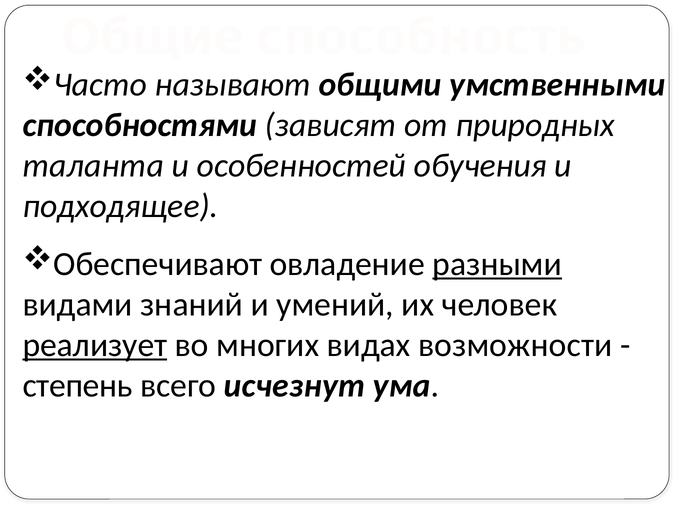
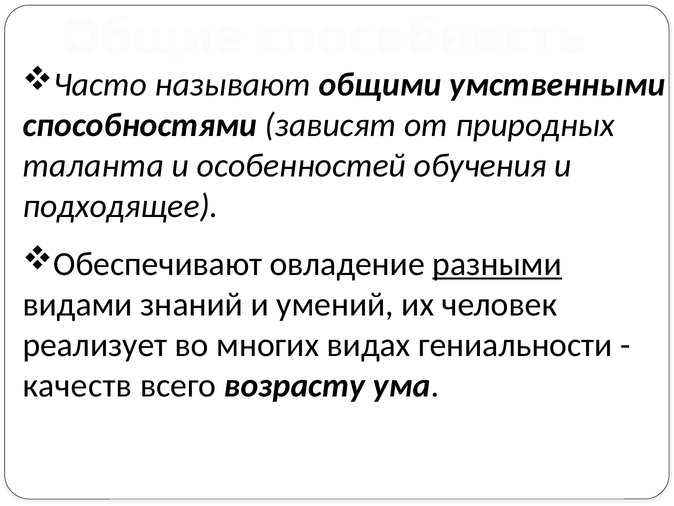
реализует underline: present -> none (95, 345)
возможности: возможности -> гениальности (515, 345)
степень: степень -> качеств (77, 385)
исчезнут: исчезнут -> возрасту (295, 385)
